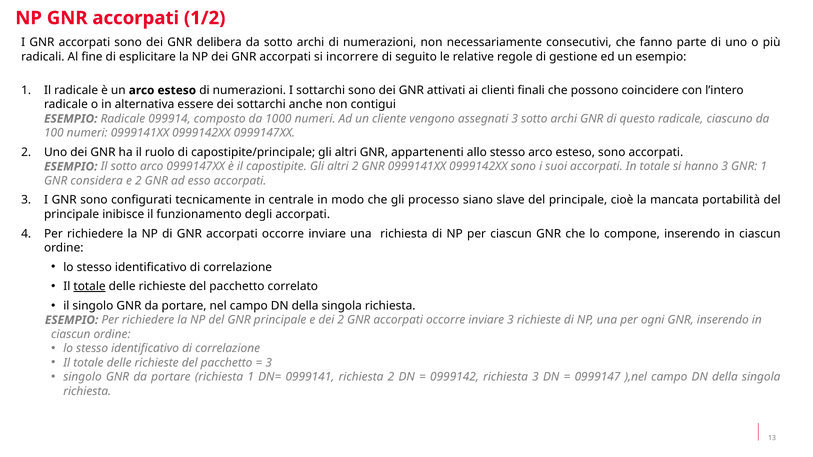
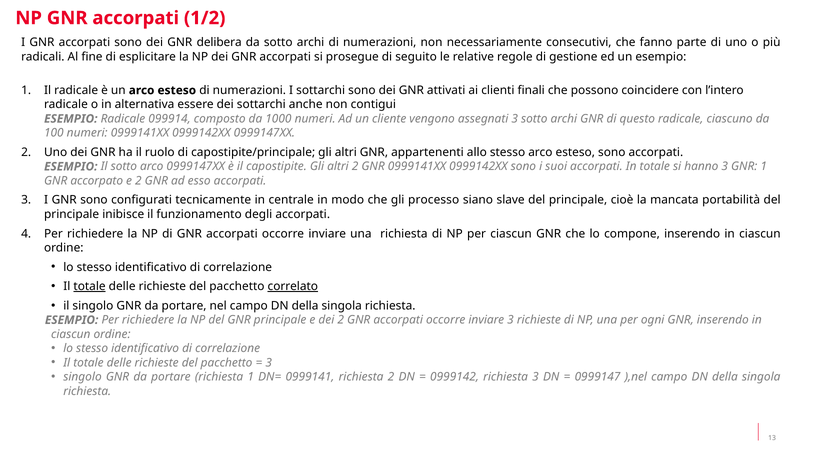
incorrere: incorrere -> prosegue (352, 57)
considera: considera -> accorpato (97, 181)
correlato underline: none -> present (293, 287)
